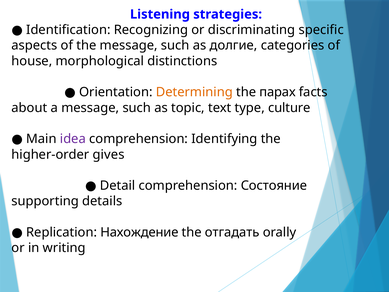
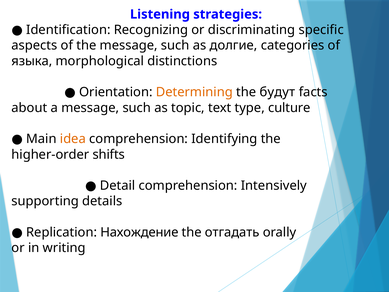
house: house -> языка (32, 61)
парах: парах -> будут (277, 92)
idea colour: purple -> orange (73, 139)
gives: gives -> shifts (109, 154)
Состояние: Состояние -> Intensively (274, 185)
